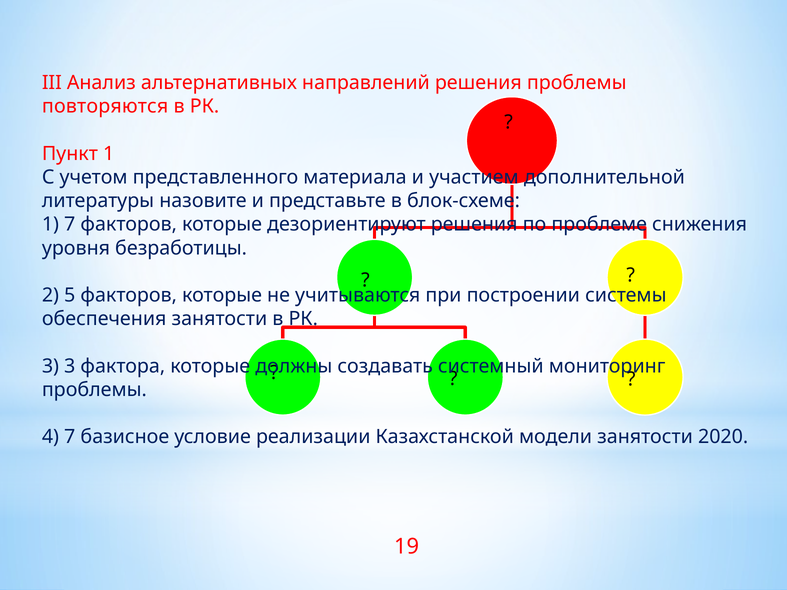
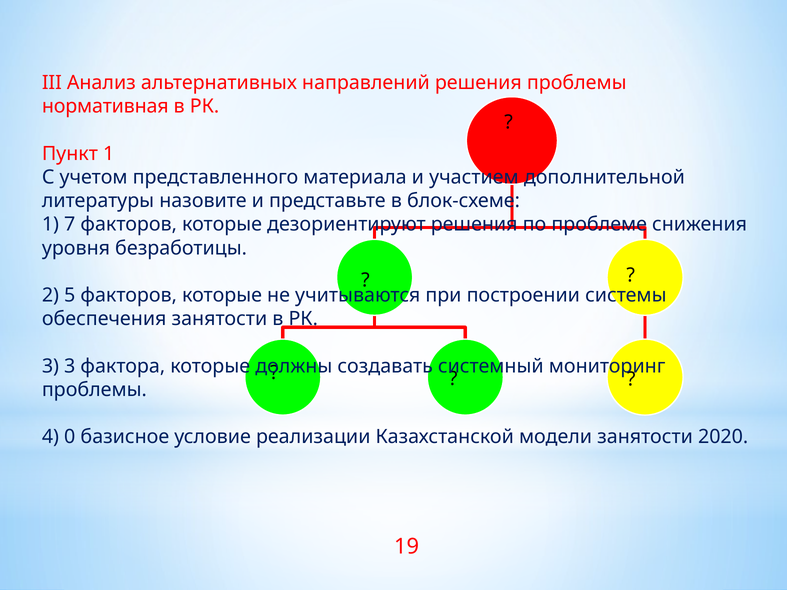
повторяются: повторяются -> нормативная (105, 107)
4 7: 7 -> 0 (70, 437)
